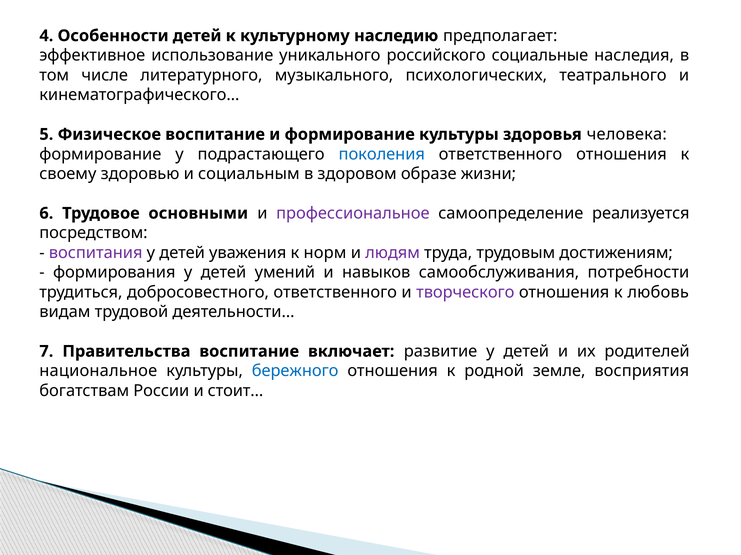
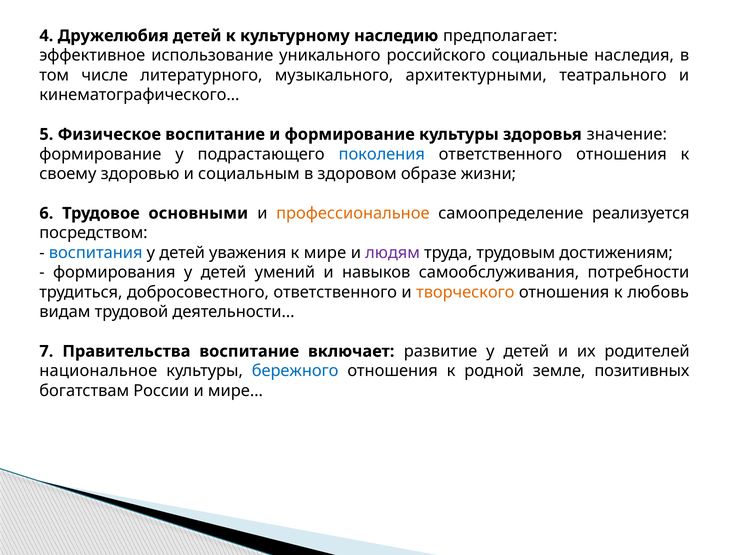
Особенности: Особенности -> Дружелюбия (113, 36)
психологических: психологических -> архитектурными (476, 75)
человека: человека -> значение (627, 135)
профессиональное colour: purple -> orange (353, 214)
воспитания colour: purple -> blue (96, 253)
норм: норм -> мире (325, 253)
творческого colour: purple -> orange (465, 293)
восприятия: восприятия -> позитивных (642, 372)
стоит…: стоит… -> мире… (235, 391)
